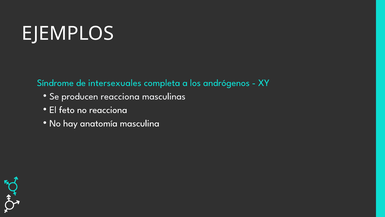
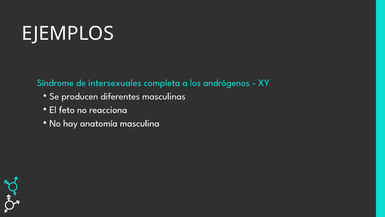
producen reacciona: reacciona -> diferentes (120, 96)
